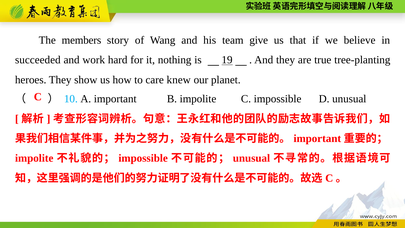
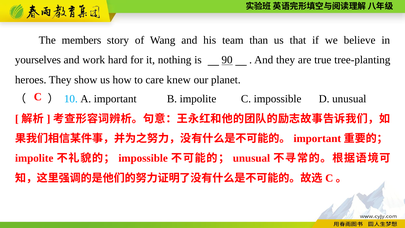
give: give -> than (259, 40)
succeeded: succeeded -> yourselves (38, 60)
19: 19 -> 90 (227, 60)
